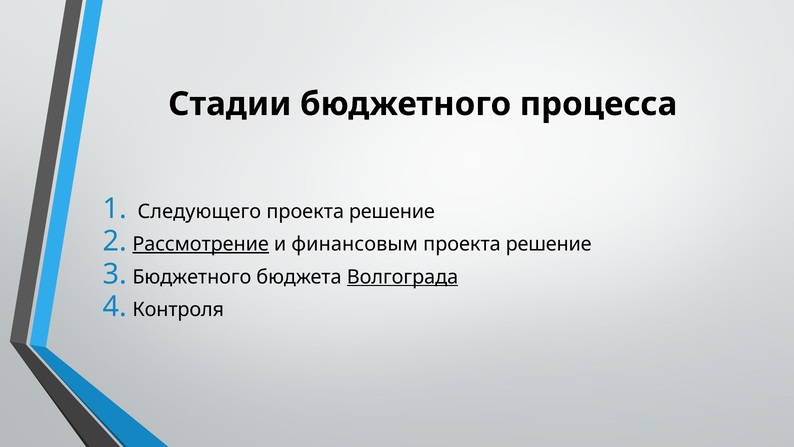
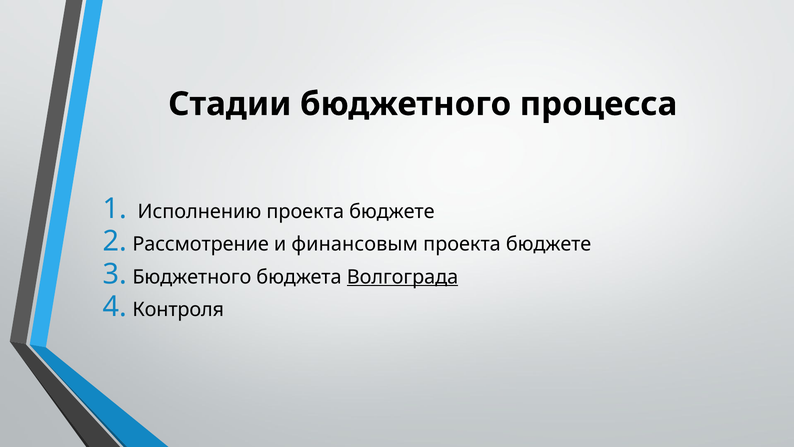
Следующего: Следующего -> Исполнению (199, 211)
решение: решение -> бюджете (392, 211)
Рассмотрение underline: present -> none (201, 244)
решение: решение -> бюджете (549, 244)
